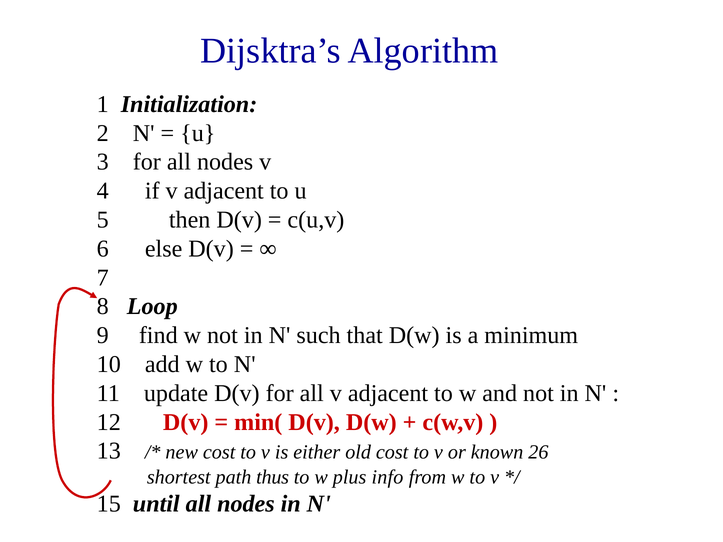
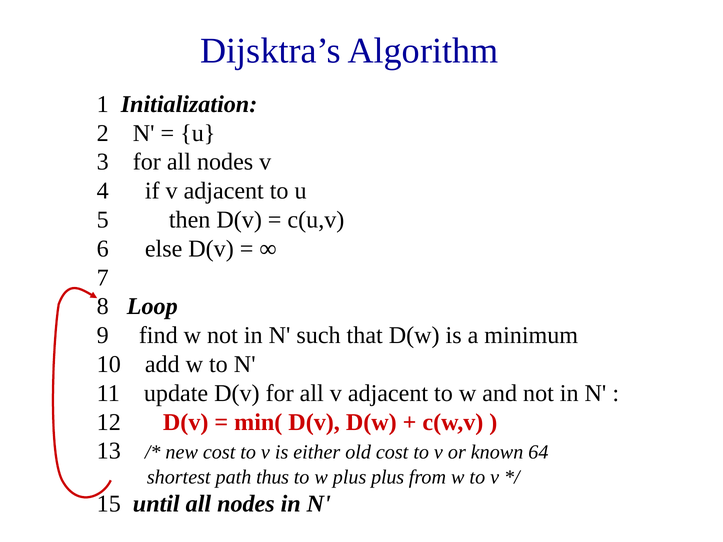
26: 26 -> 64 (538, 453)
plus info: info -> plus (388, 477)
